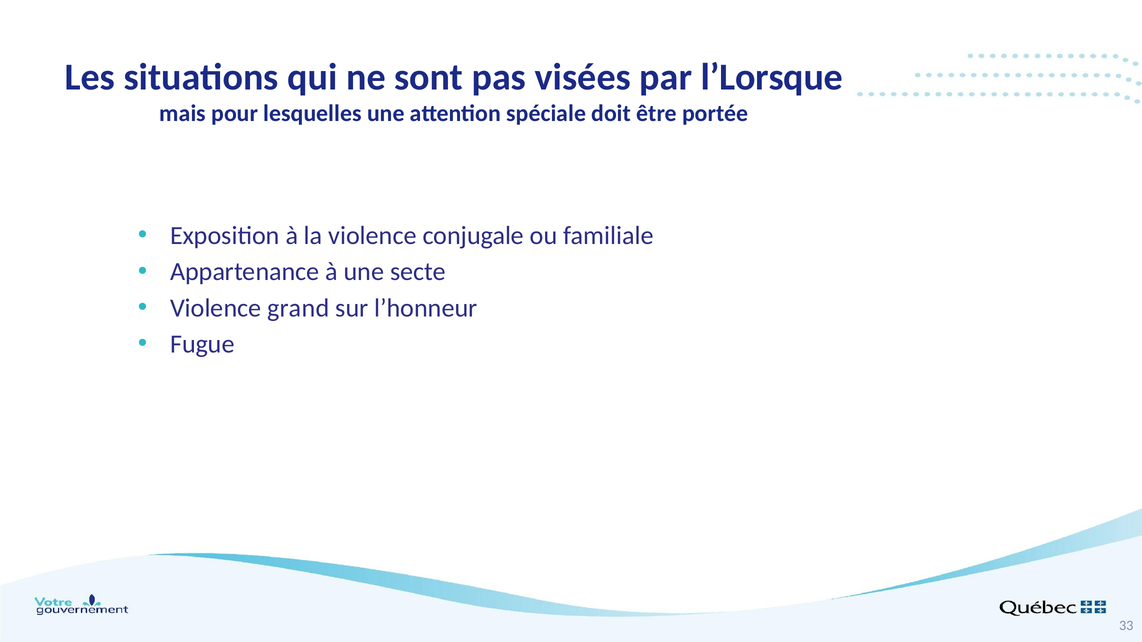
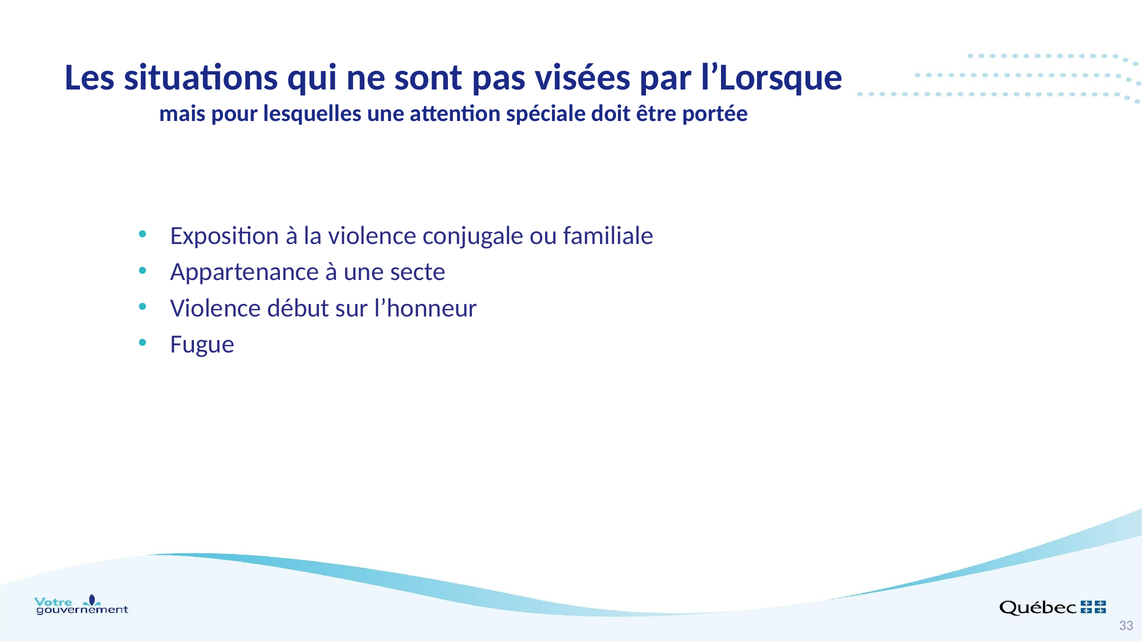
grand: grand -> début (298, 308)
